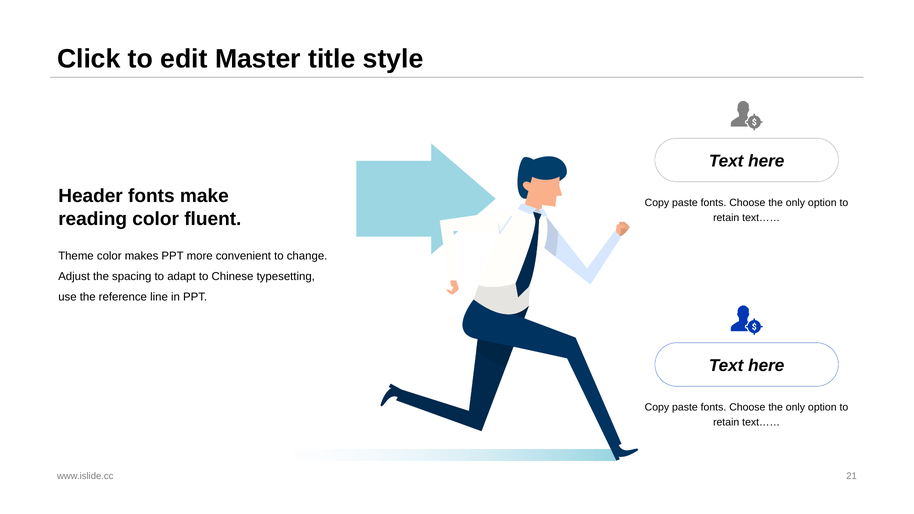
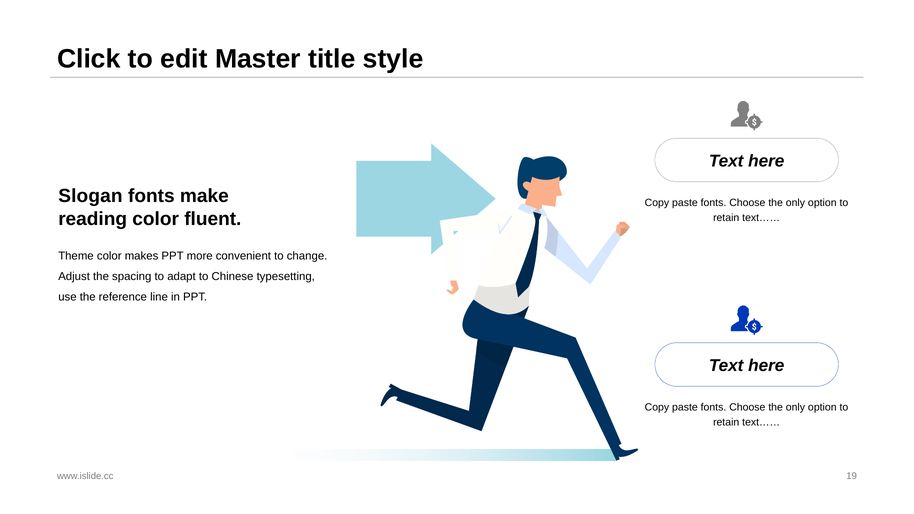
Header: Header -> Slogan (90, 196)
21: 21 -> 19 (852, 476)
